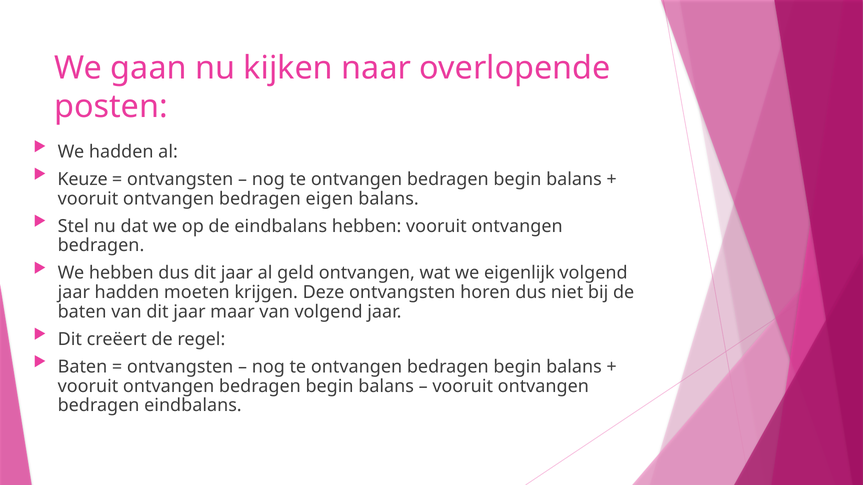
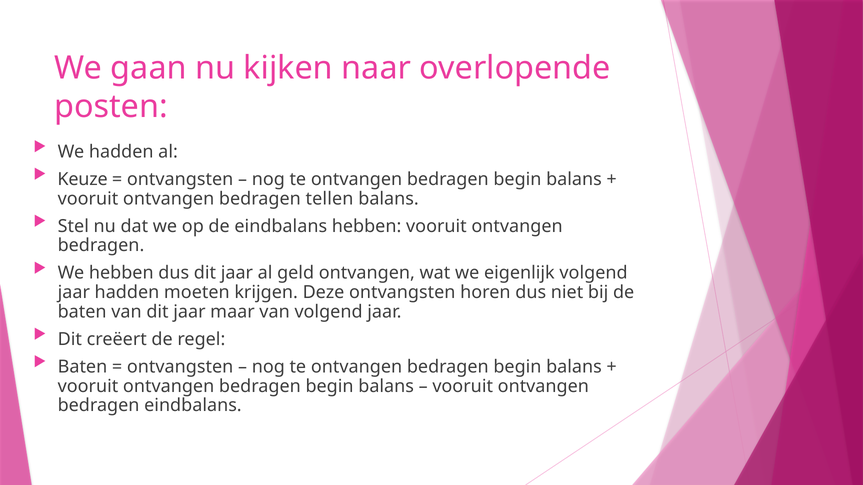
eigen: eigen -> tellen (330, 199)
